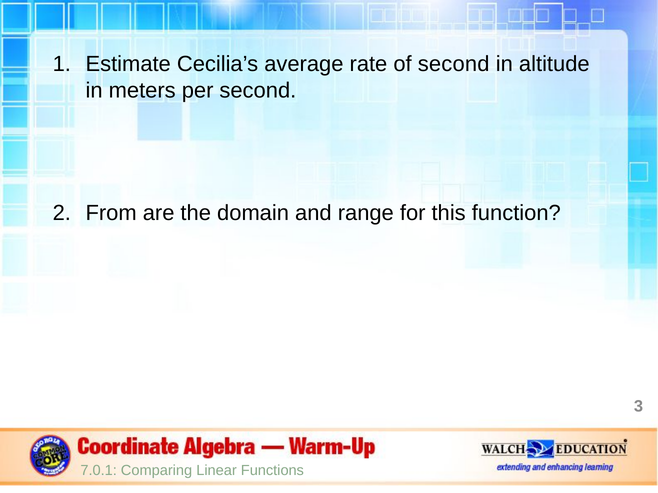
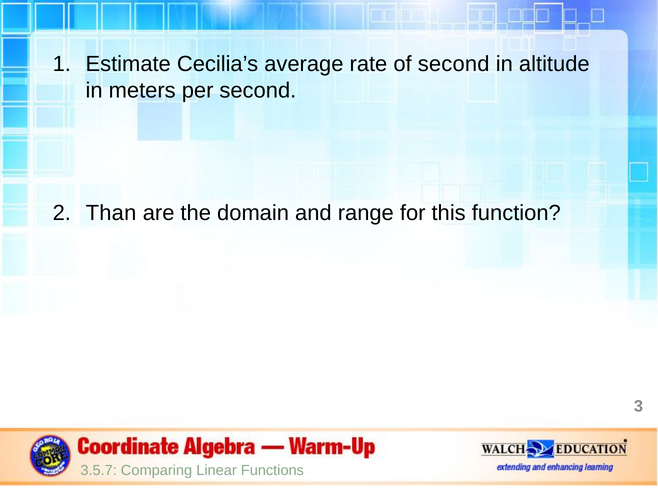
From: From -> Than (111, 213)
7.0.1: 7.0.1 -> 3.5.7 (99, 471)
